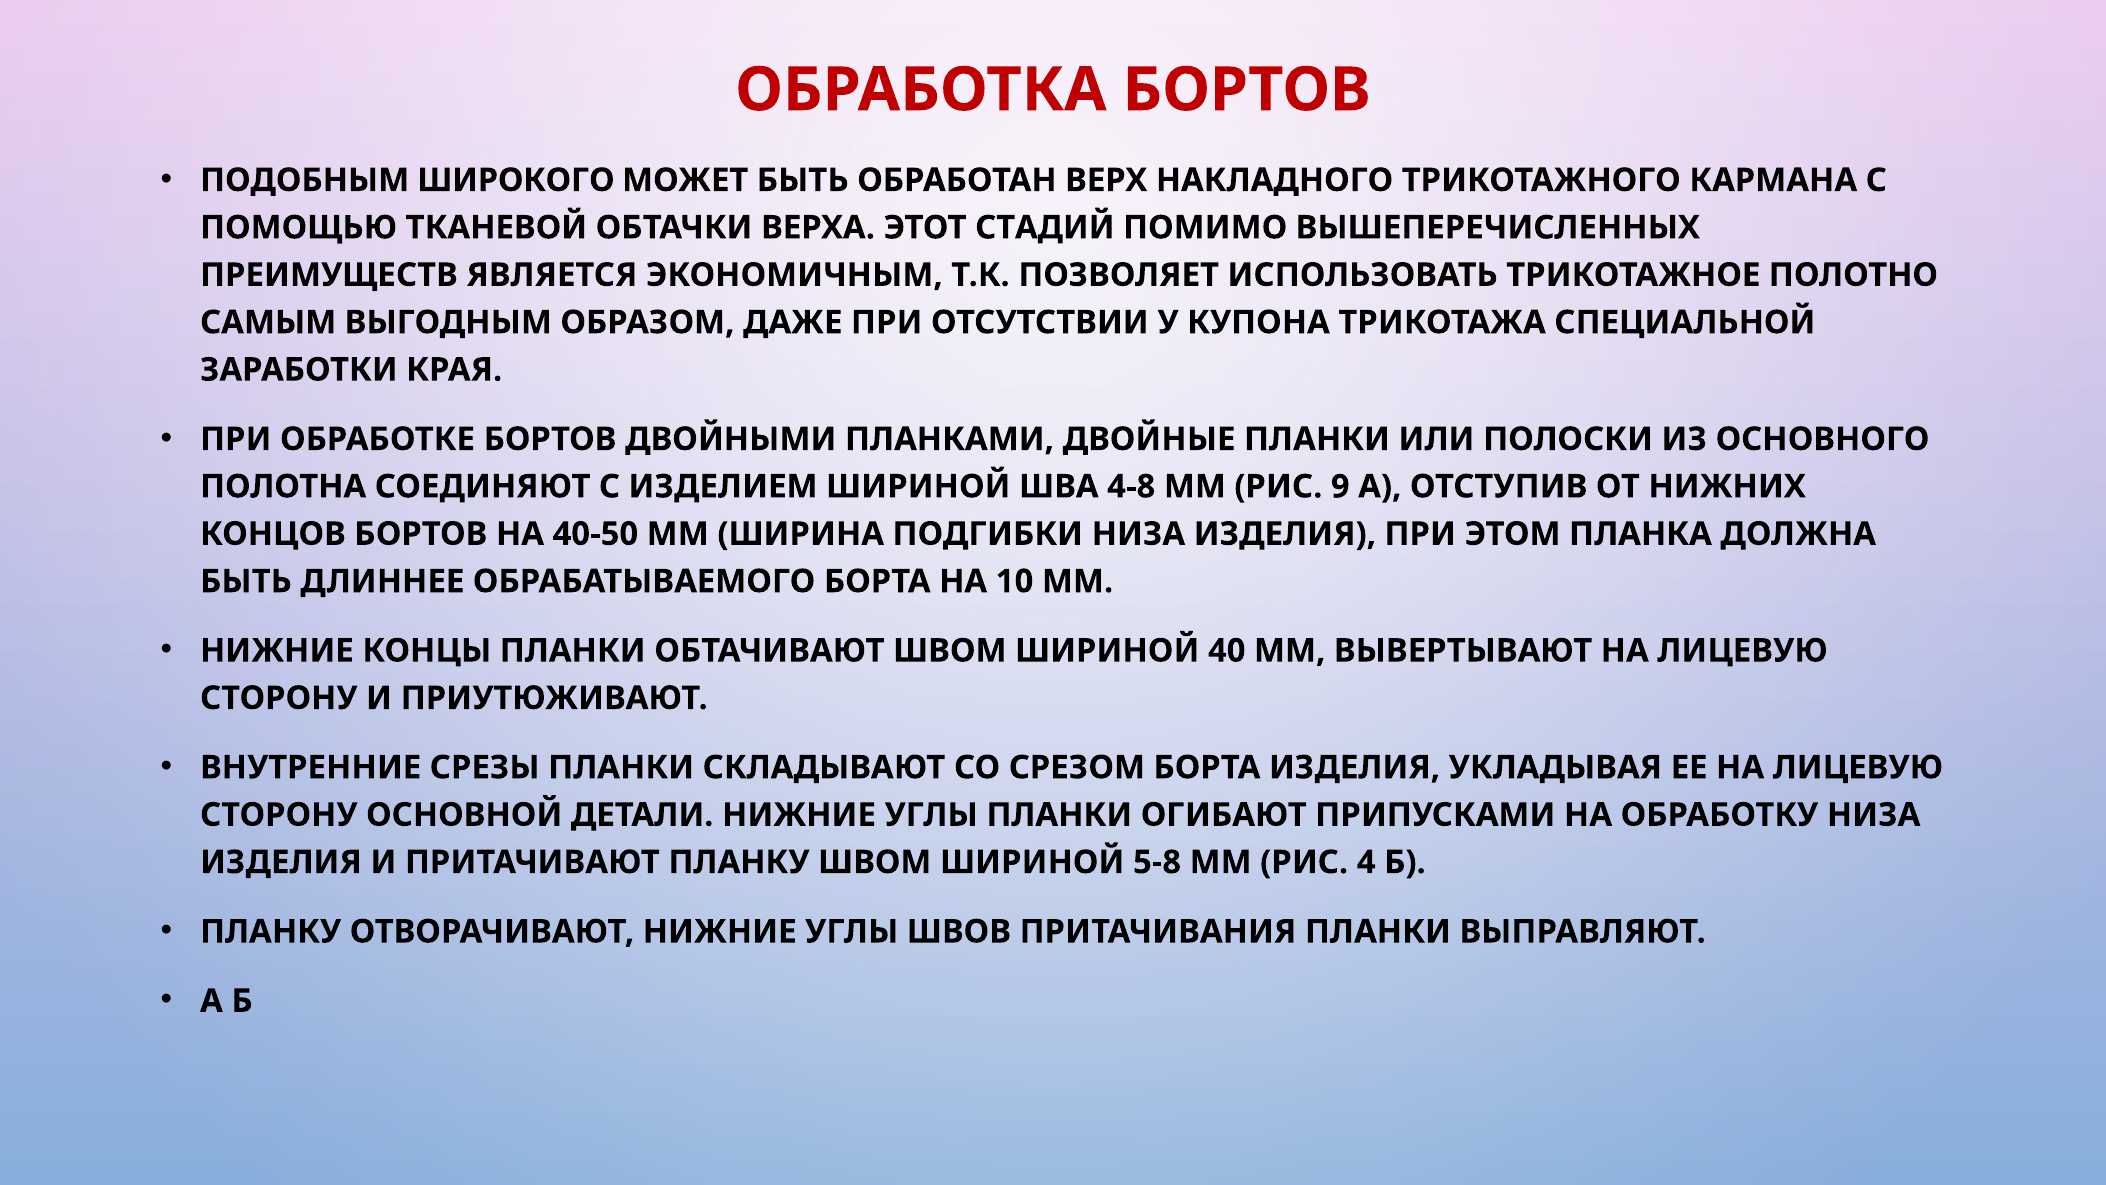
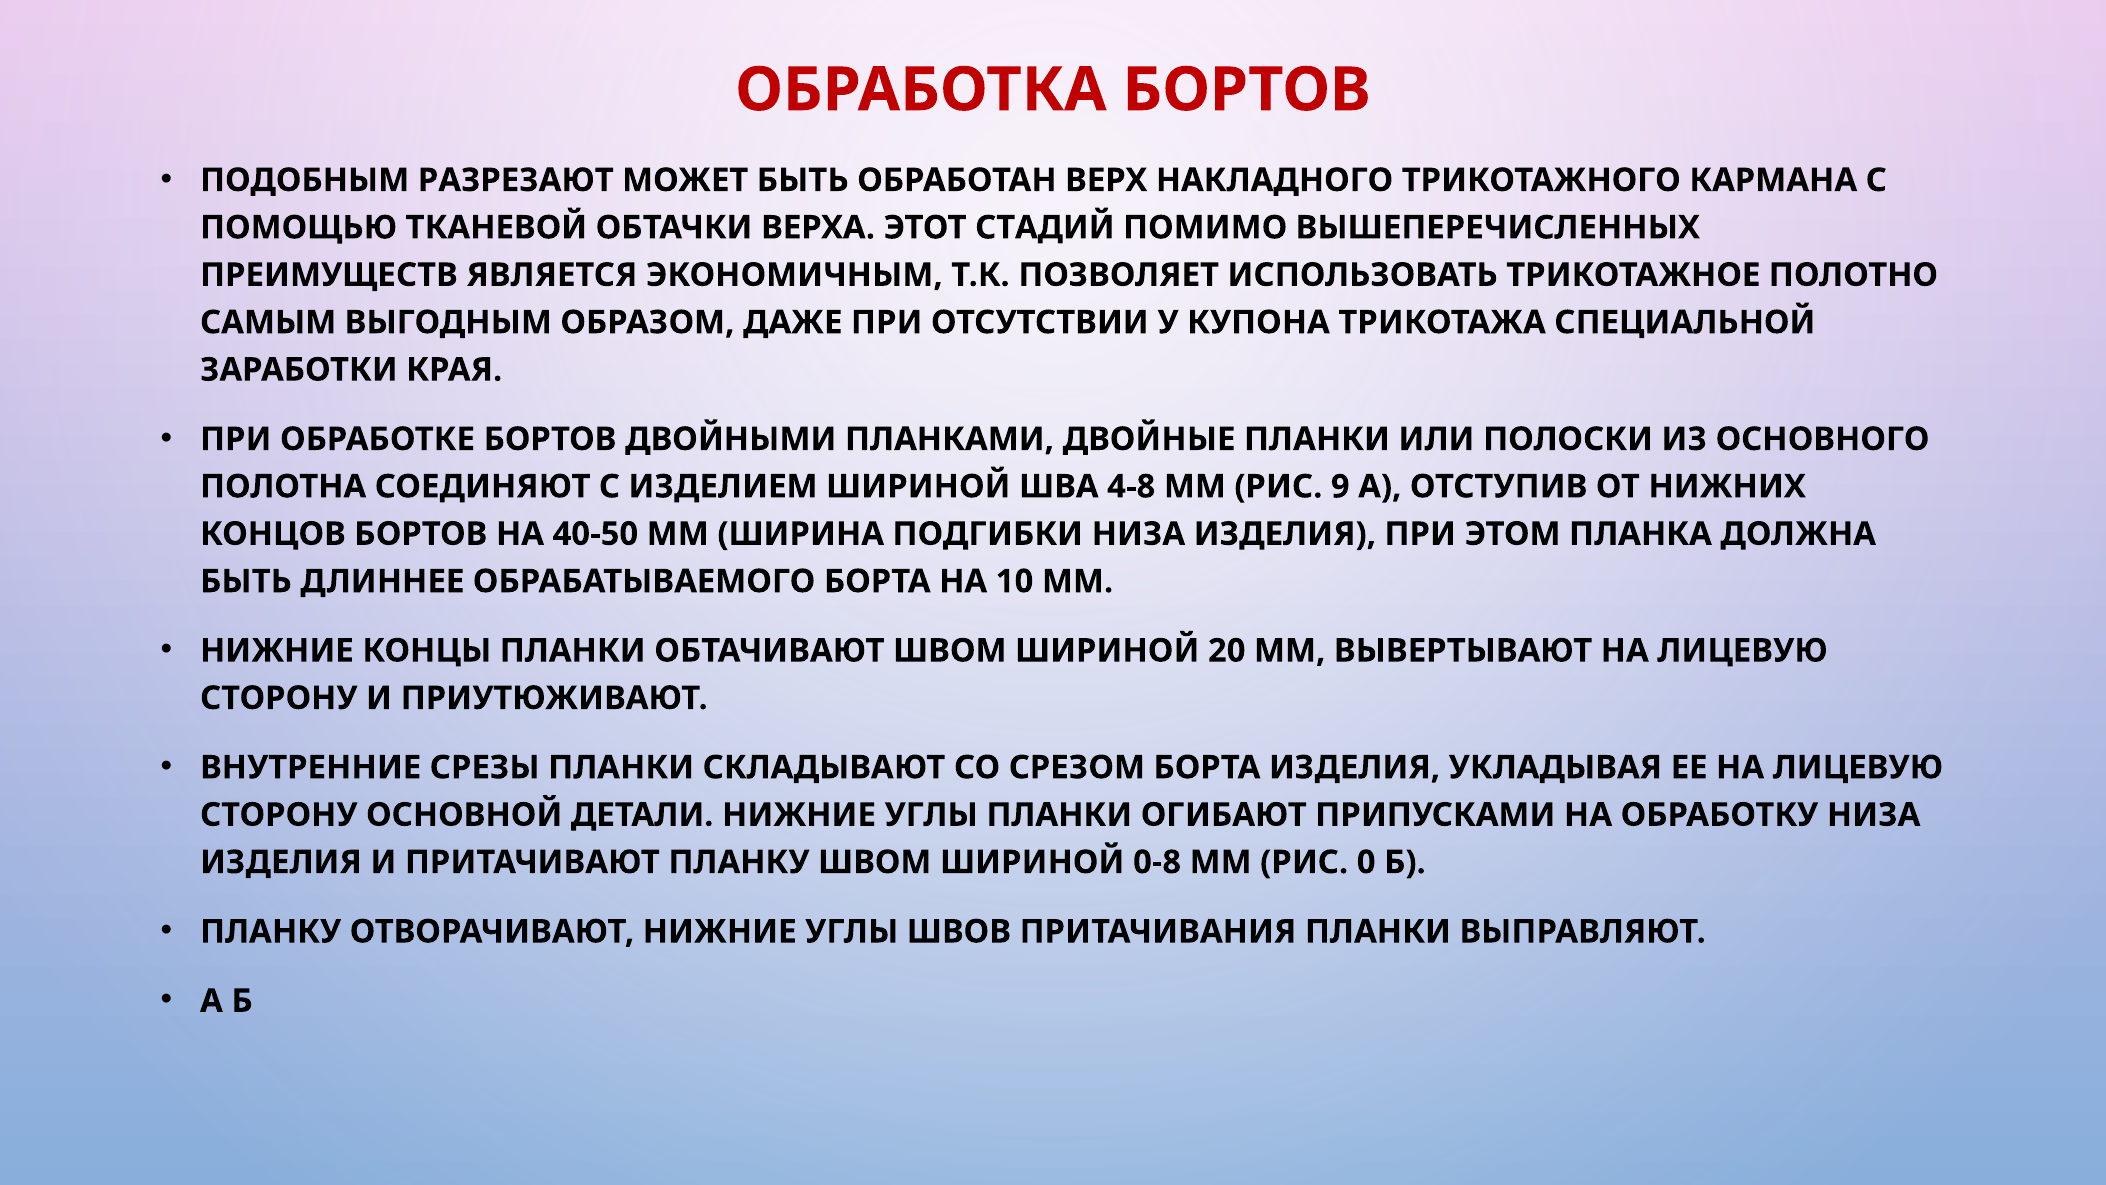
ШИРОКОГО: ШИРОКОГО -> РАЗРЕЗАЮТ (516, 180)
40: 40 -> 20 (1227, 651)
5-8: 5-8 -> 0-8 (1157, 862)
4: 4 -> 0 (1366, 862)
